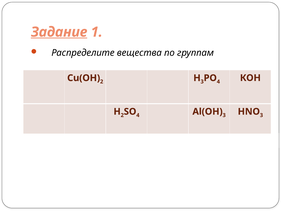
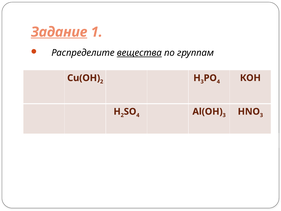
вещества underline: none -> present (139, 53)
